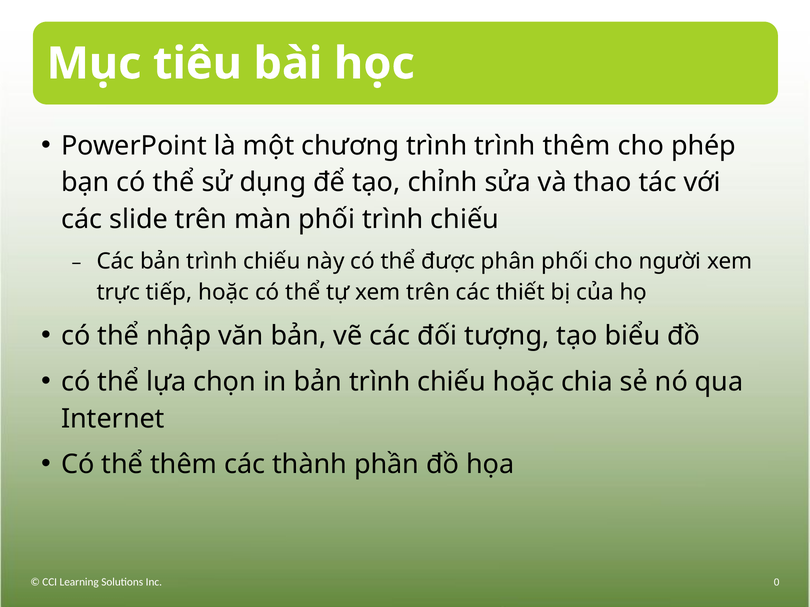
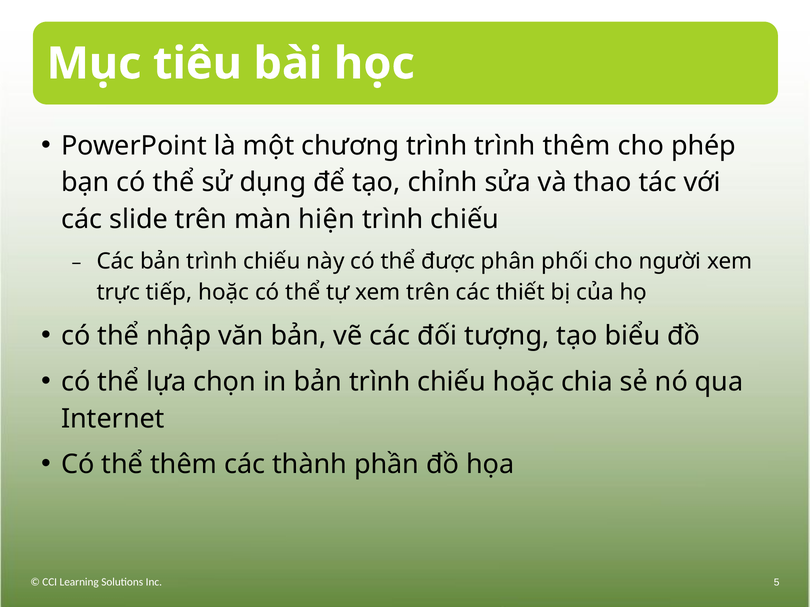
màn phối: phối -> hiện (327, 220)
0: 0 -> 5 (777, 583)
